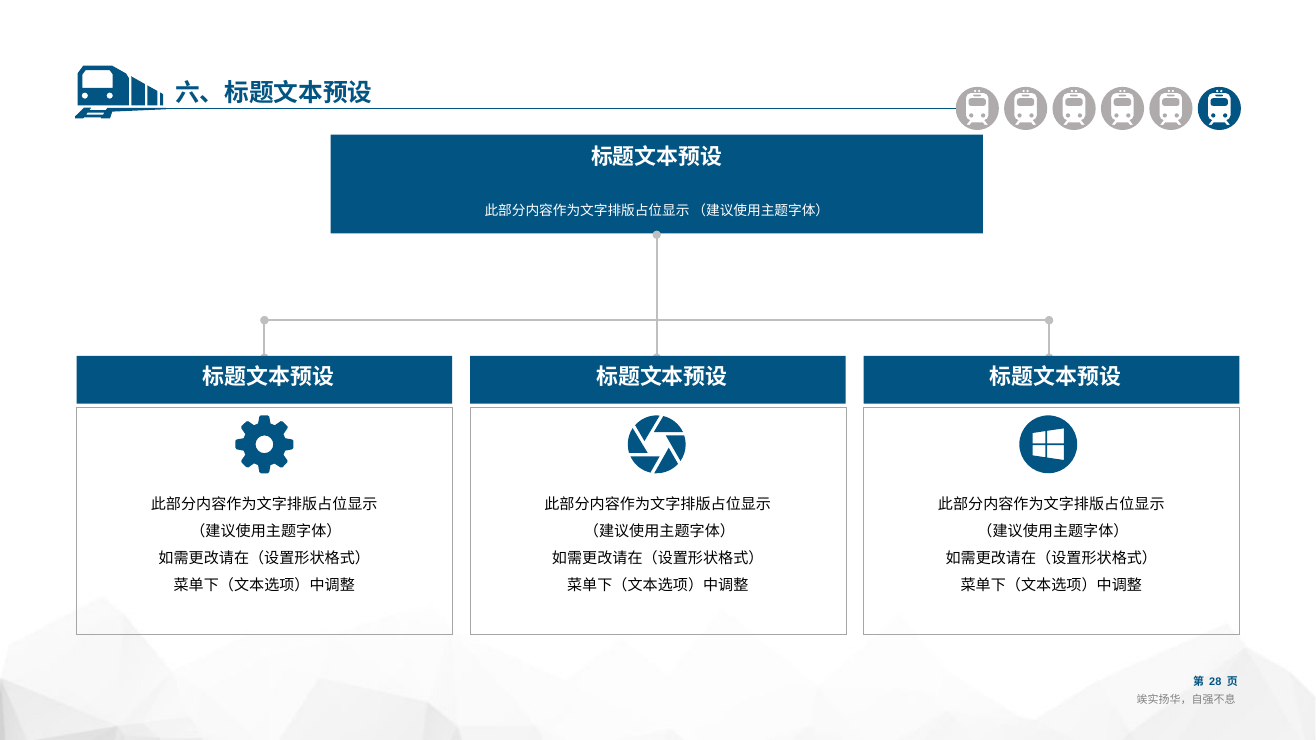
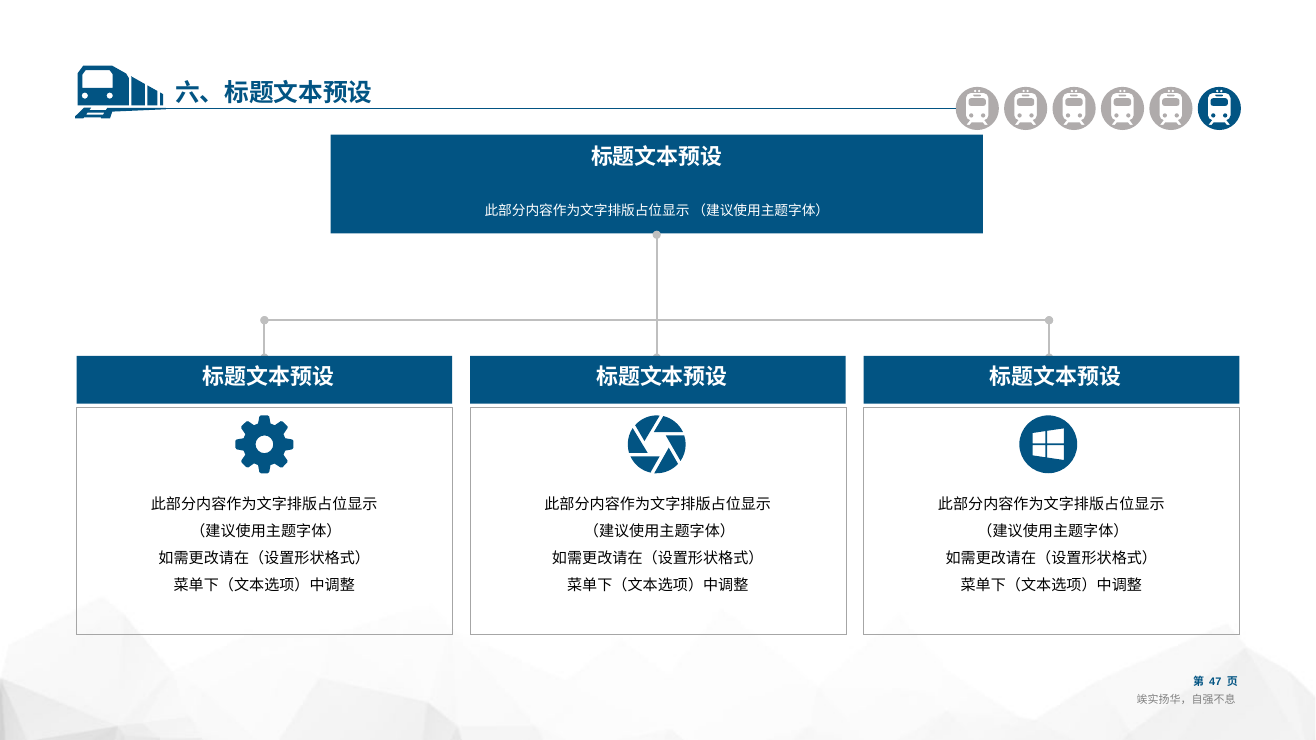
28: 28 -> 47 (1215, 682)
